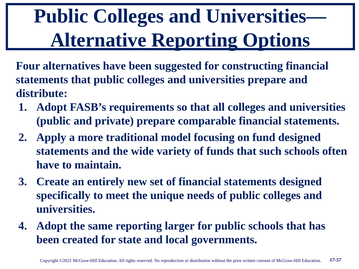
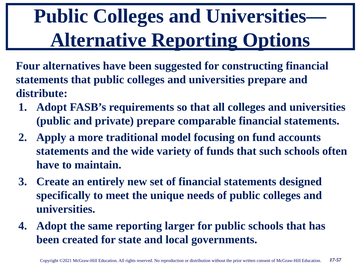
fund designed: designed -> accounts (300, 138)
